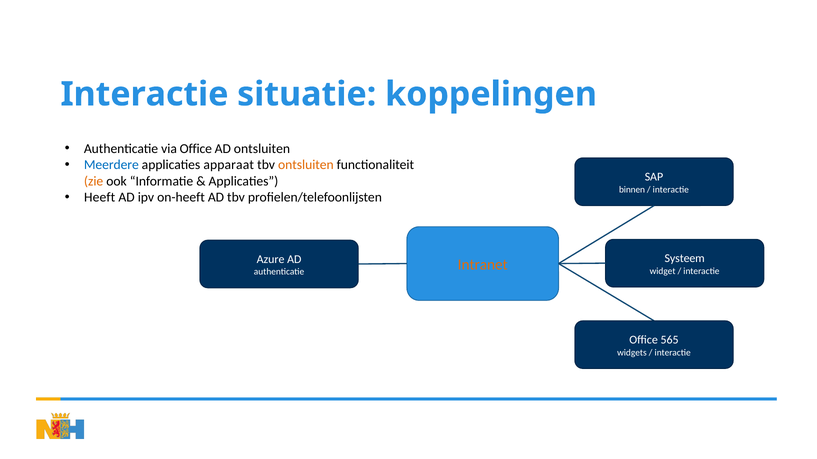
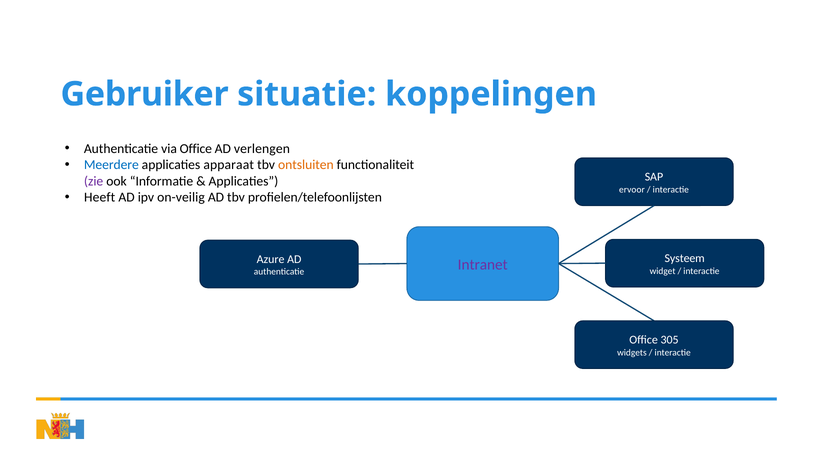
Interactie: Interactie -> Gebruiker (145, 94)
AD ontsluiten: ontsluiten -> verlengen (262, 149)
zie colour: orange -> purple (94, 181)
binnen: binnen -> ervoor (632, 190)
on-heeft: on-heeft -> on-veilig (181, 198)
Intranet colour: orange -> purple (483, 265)
565: 565 -> 305 (670, 340)
